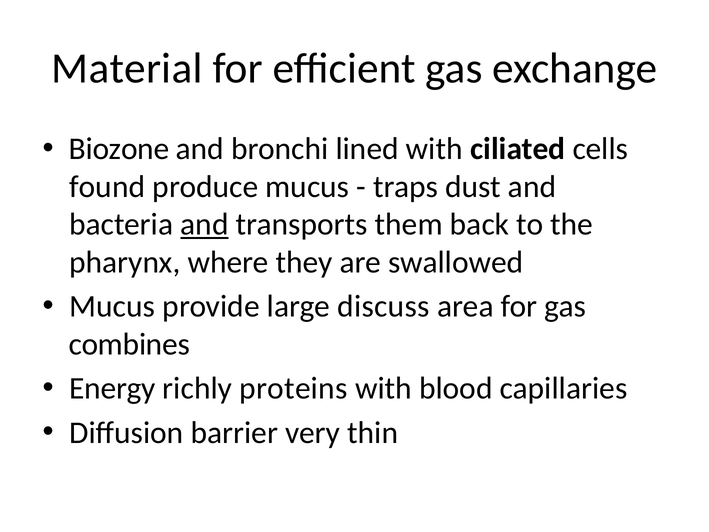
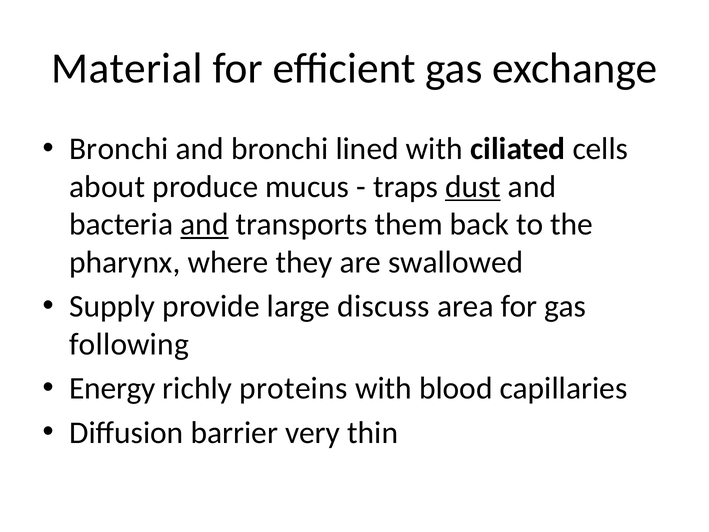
Biozone: Biozone -> Bronchi (119, 149)
found: found -> about (107, 187)
dust underline: none -> present (473, 187)
Mucus: Mucus -> Supply (112, 306)
combines: combines -> following (129, 344)
